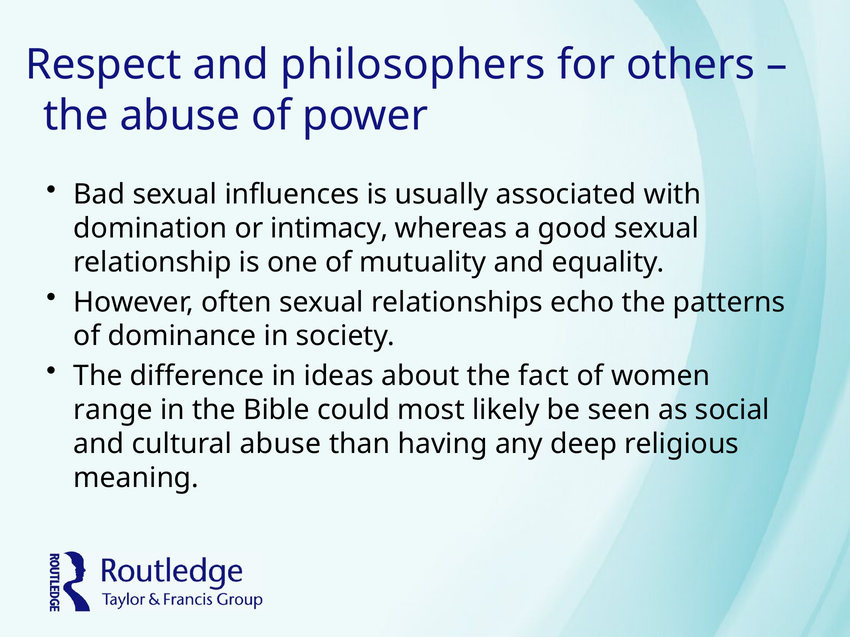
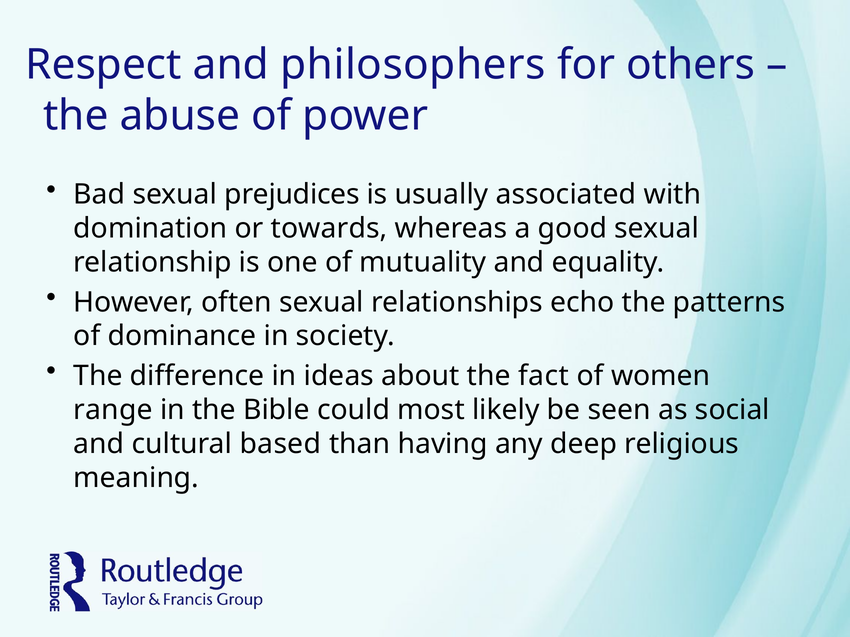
influences: influences -> prejudices (292, 195)
intimacy: intimacy -> towards (329, 229)
cultural abuse: abuse -> based (280, 444)
